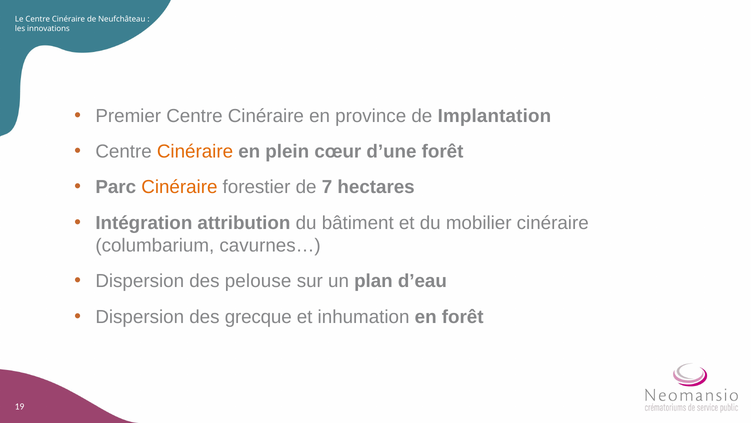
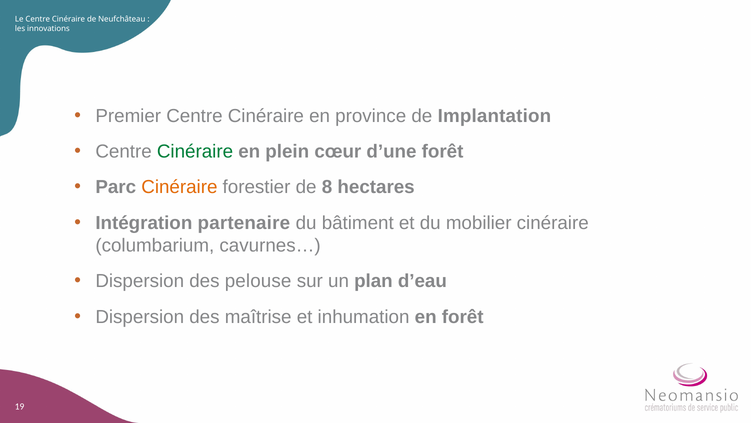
Cinéraire colour: orange -> green (195, 151)
7: 7 -> 8 (327, 187)
attribution: attribution -> partenaire (244, 223)
grecque: grecque -> maîtrise (258, 317)
